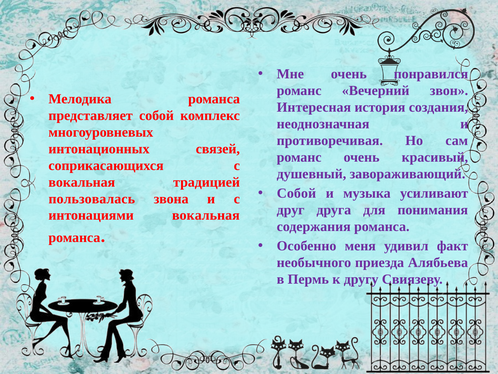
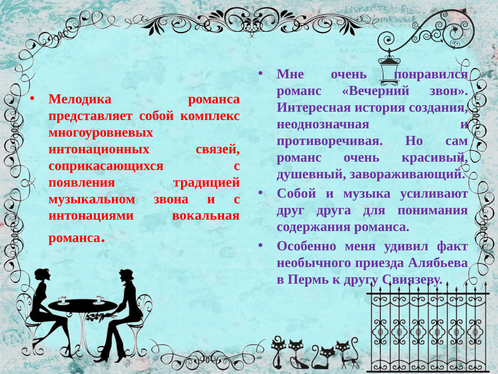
вокальная: вокальная -> появления (82, 182)
пользовалась: пользовалась -> музыкальном (92, 199)
